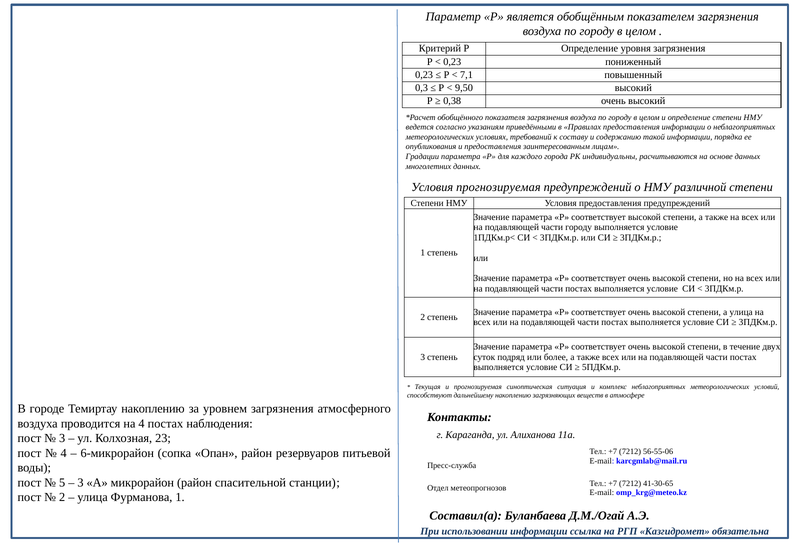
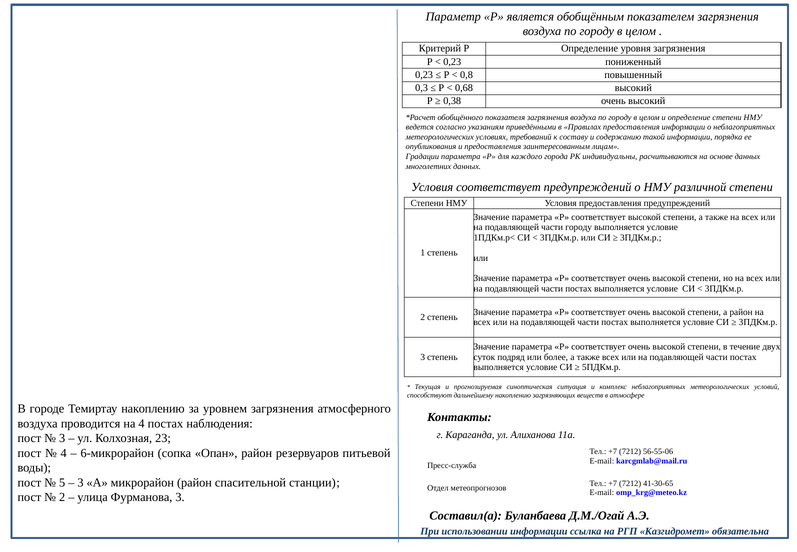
7,1: 7,1 -> 0,8 (466, 75)
9,50: 9,50 -> 0,68 (464, 88)
Условия прогнозируемая: прогнозируемая -> соответствует (498, 187)
а улица: улица -> район (741, 312)
Фурманова 1: 1 -> 3 (180, 497)
